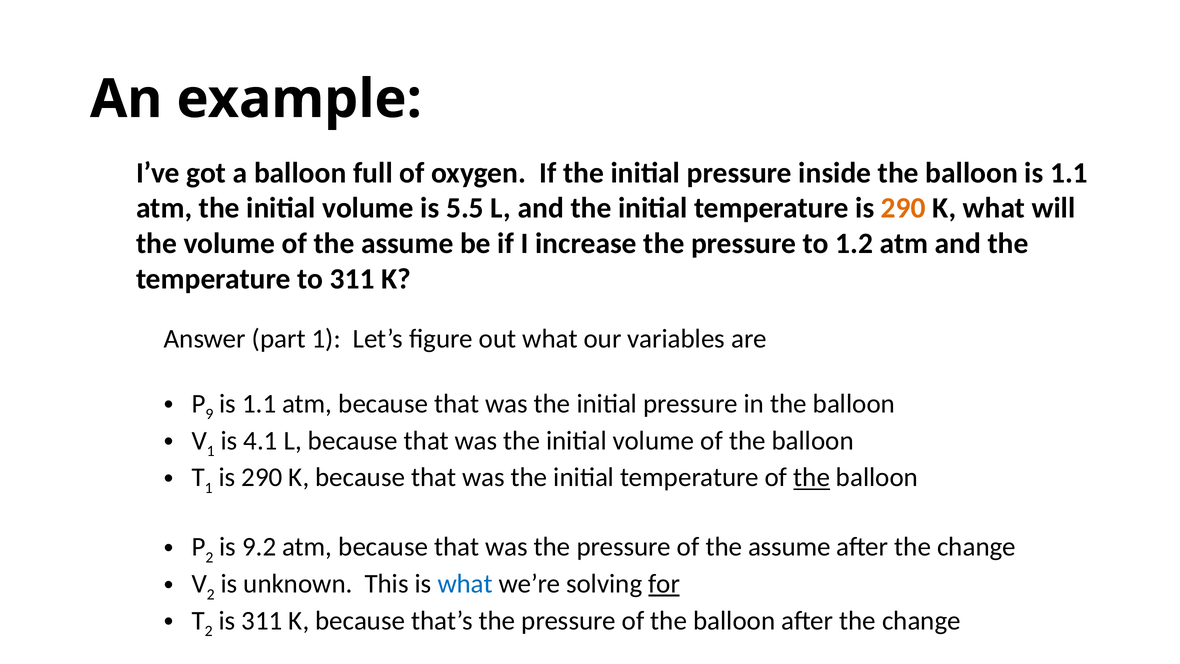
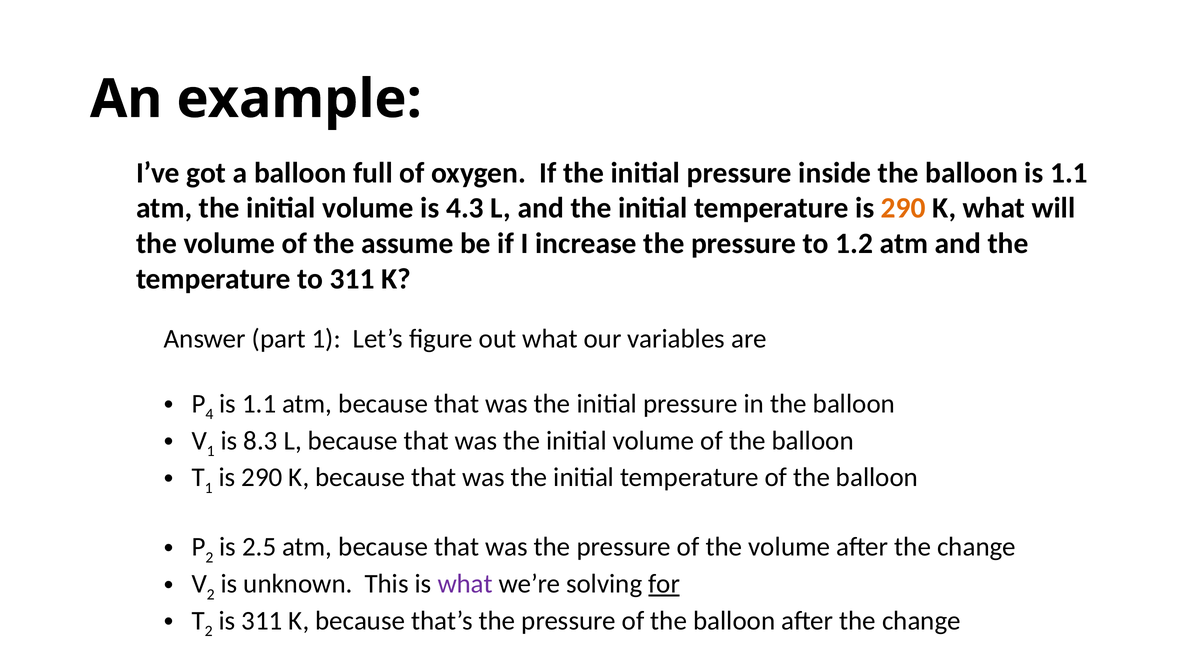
5.5: 5.5 -> 4.3 (465, 208)
9: 9 -> 4 (209, 414)
4.1: 4.1 -> 8.3 (260, 440)
the underline: present -> none (812, 477)
9.2: 9.2 -> 2.5 (259, 547)
pressure of the assume: assume -> volume (789, 547)
what colour: blue -> purple (465, 584)
